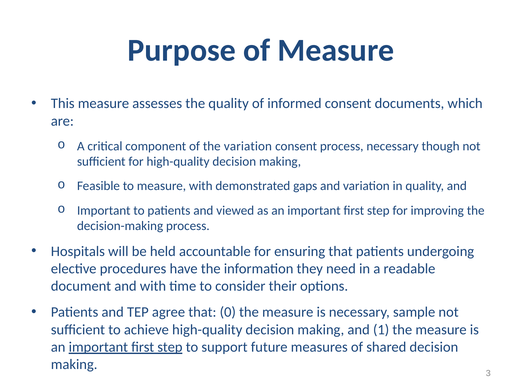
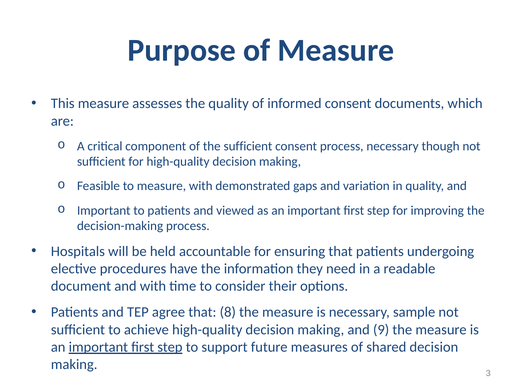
the variation: variation -> sufficient (248, 146)
0: 0 -> 8 (228, 313)
1: 1 -> 9 (381, 330)
